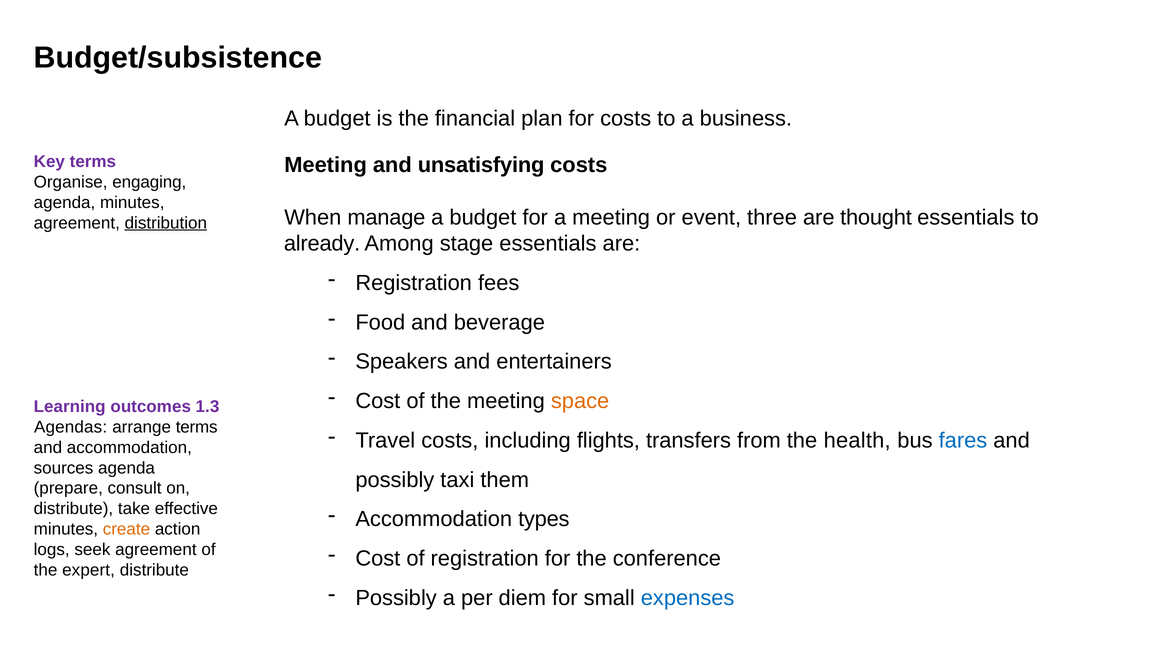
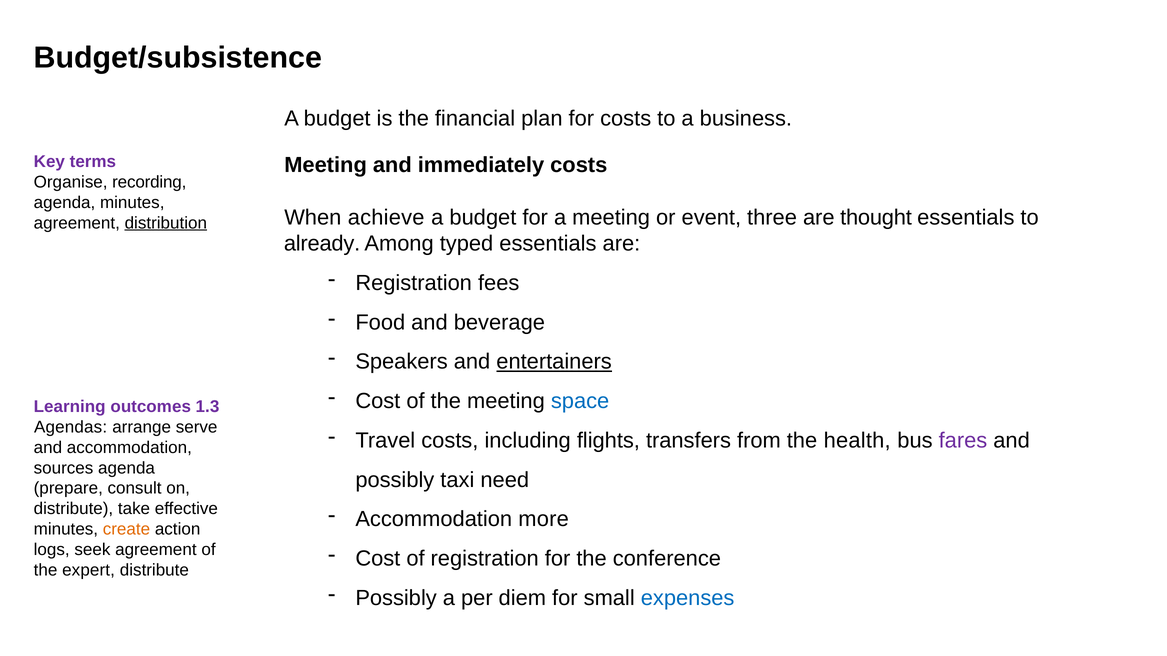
unsatisfying: unsatisfying -> immediately (481, 165)
engaging: engaging -> recording (149, 182)
manage: manage -> achieve (386, 218)
stage: stage -> typed (467, 244)
entertainers underline: none -> present (554, 362)
space colour: orange -> blue (580, 401)
arrange terms: terms -> serve (197, 427)
fares colour: blue -> purple (963, 441)
them: them -> need (505, 480)
types: types -> more (544, 520)
